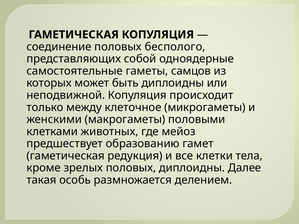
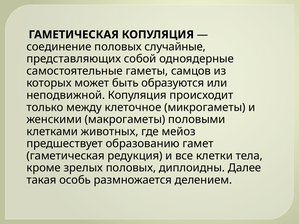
бесполого: бесполого -> случайные (175, 47)
быть диплоидны: диплоидны -> образуются (173, 83)
